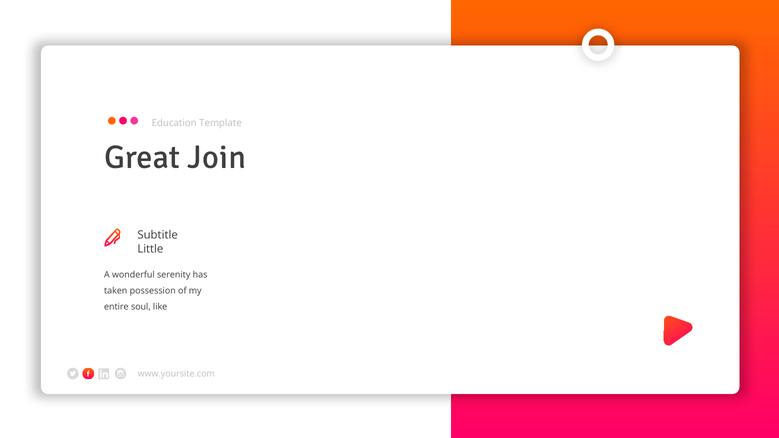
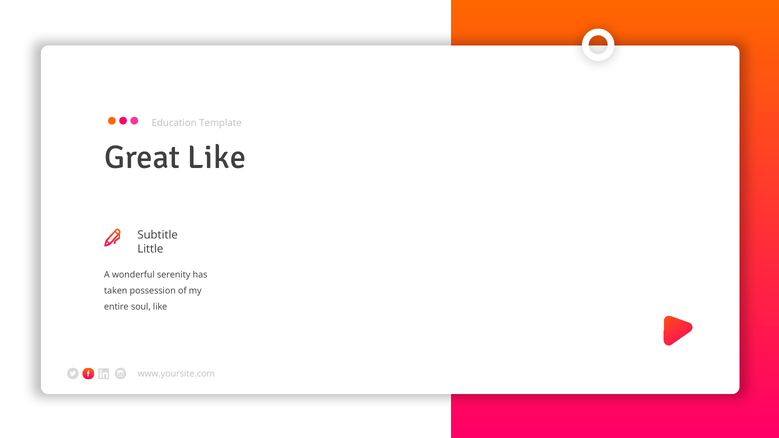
Great Join: Join -> Like (217, 157)
